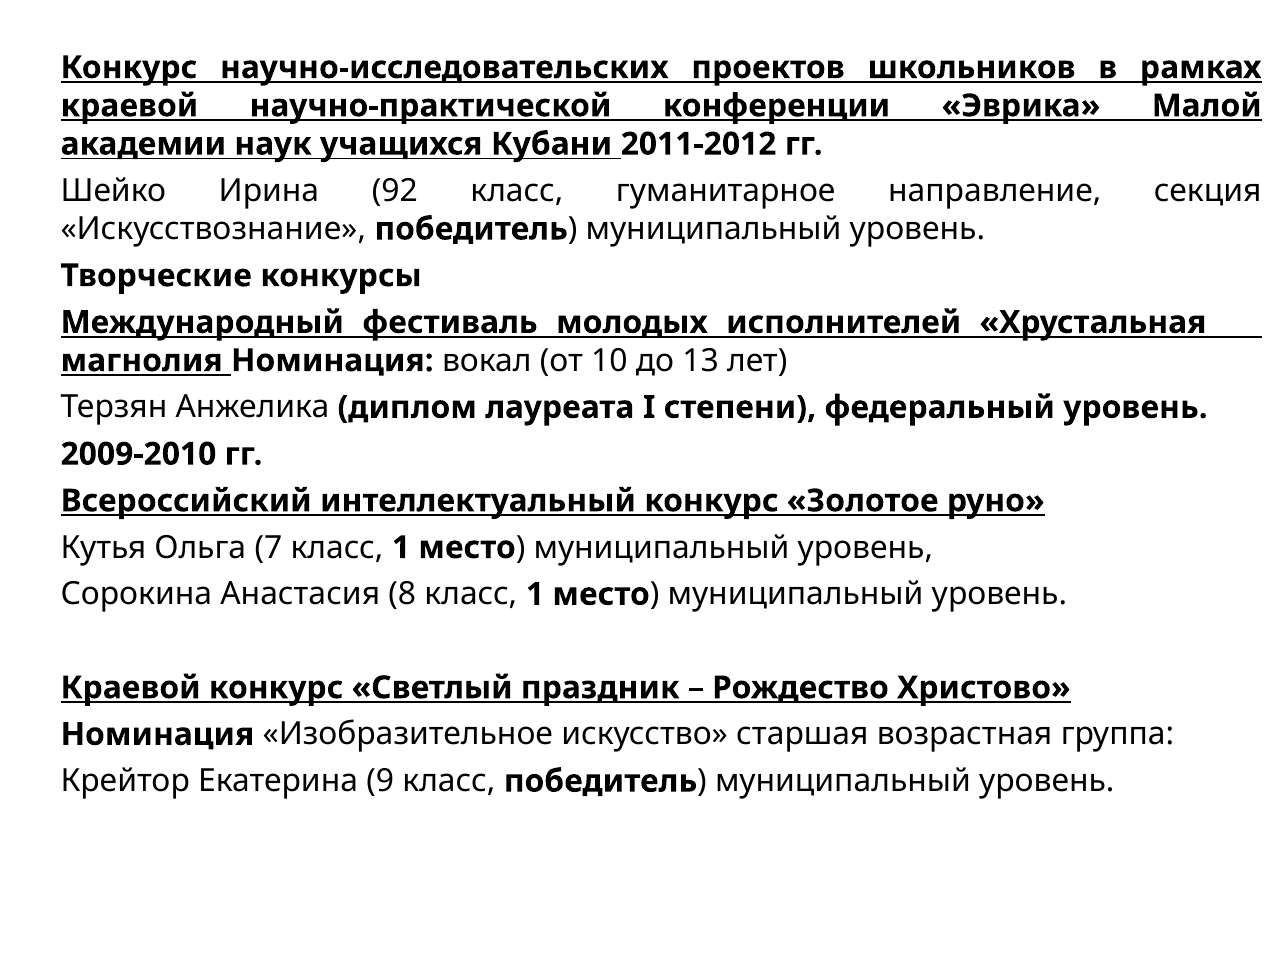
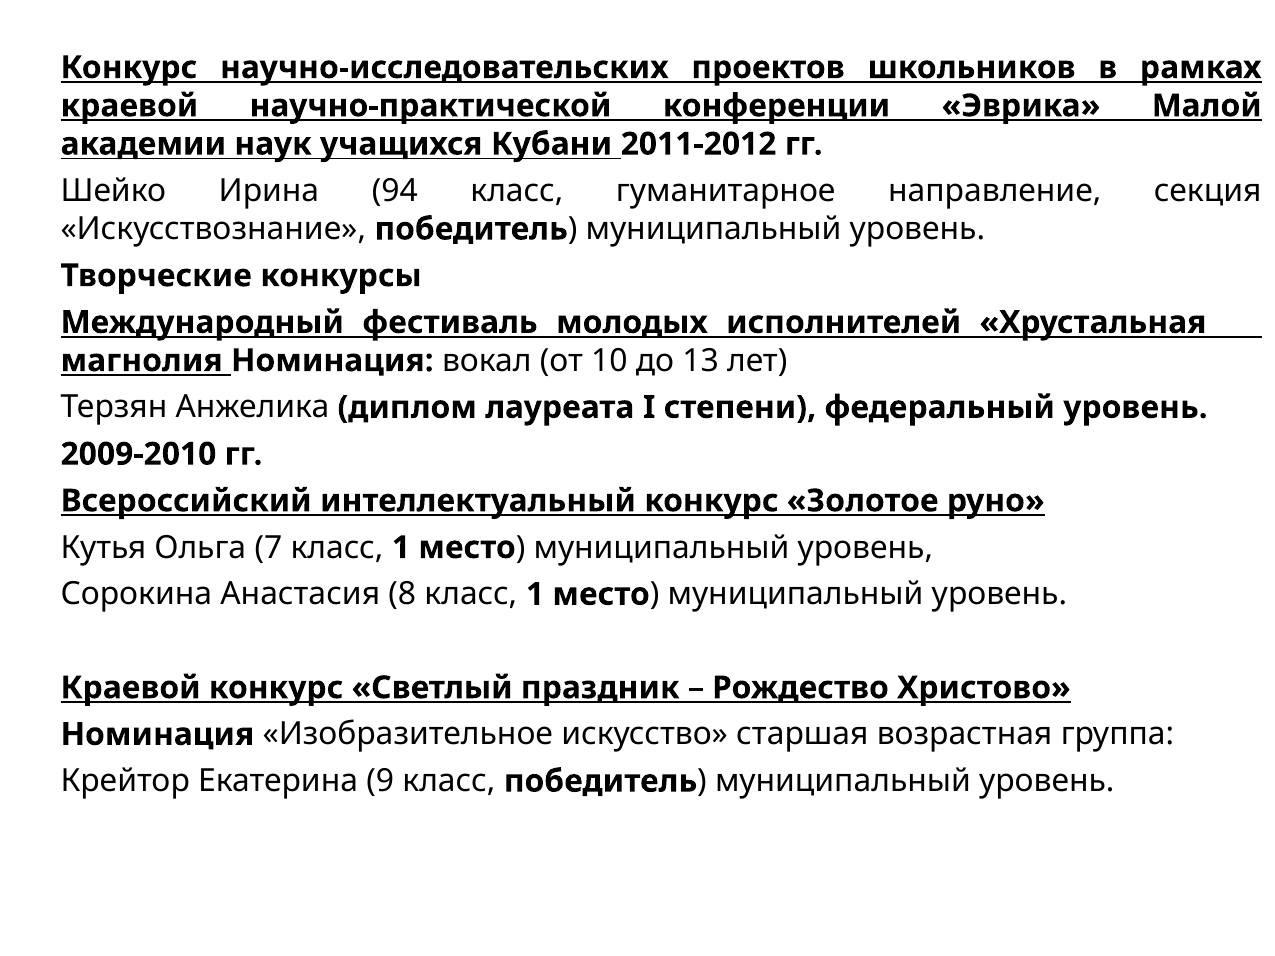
92: 92 -> 94 (395, 191)
